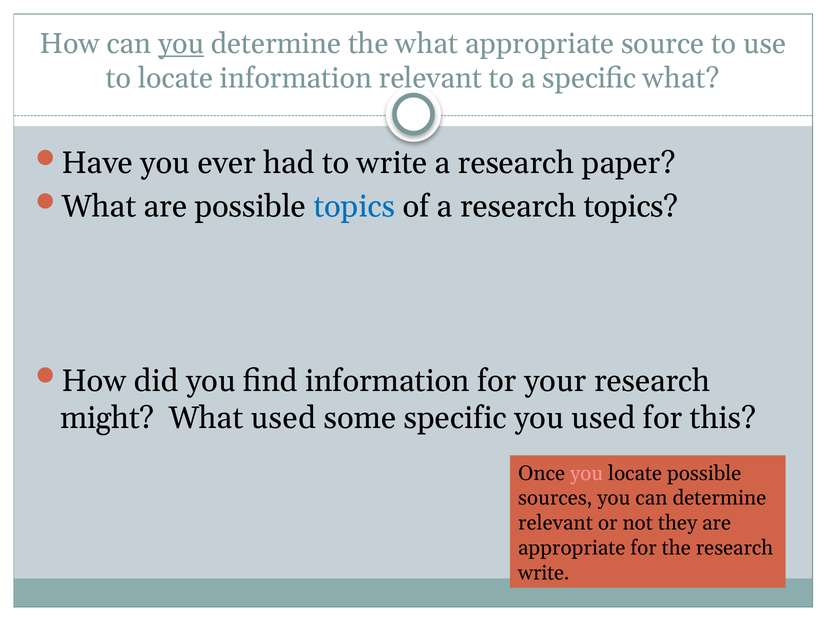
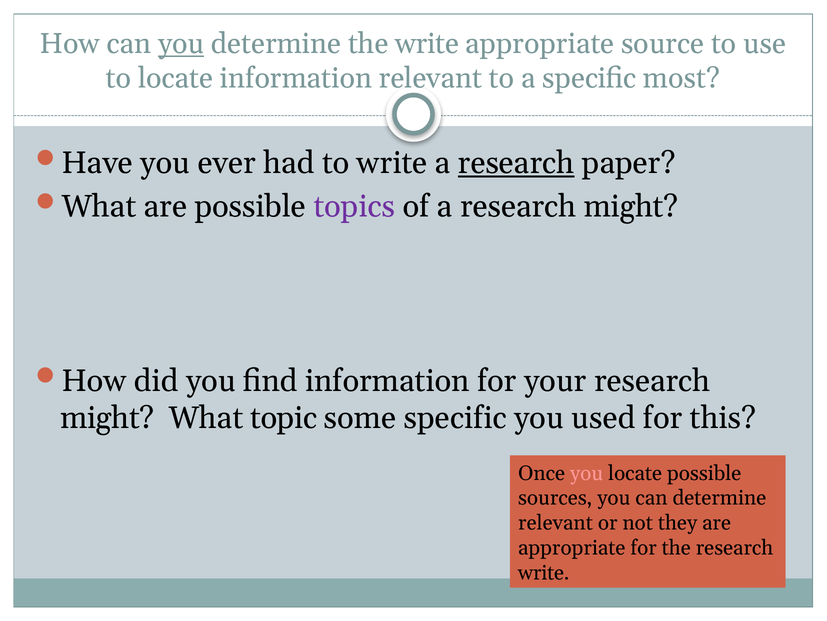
the what: what -> write (427, 44)
specific what: what -> most (681, 78)
research underline: none -> present (516, 163)
topics colour: blue -> purple (354, 206)
a research topics: topics -> might (631, 206)
What used: used -> topic (284, 418)
